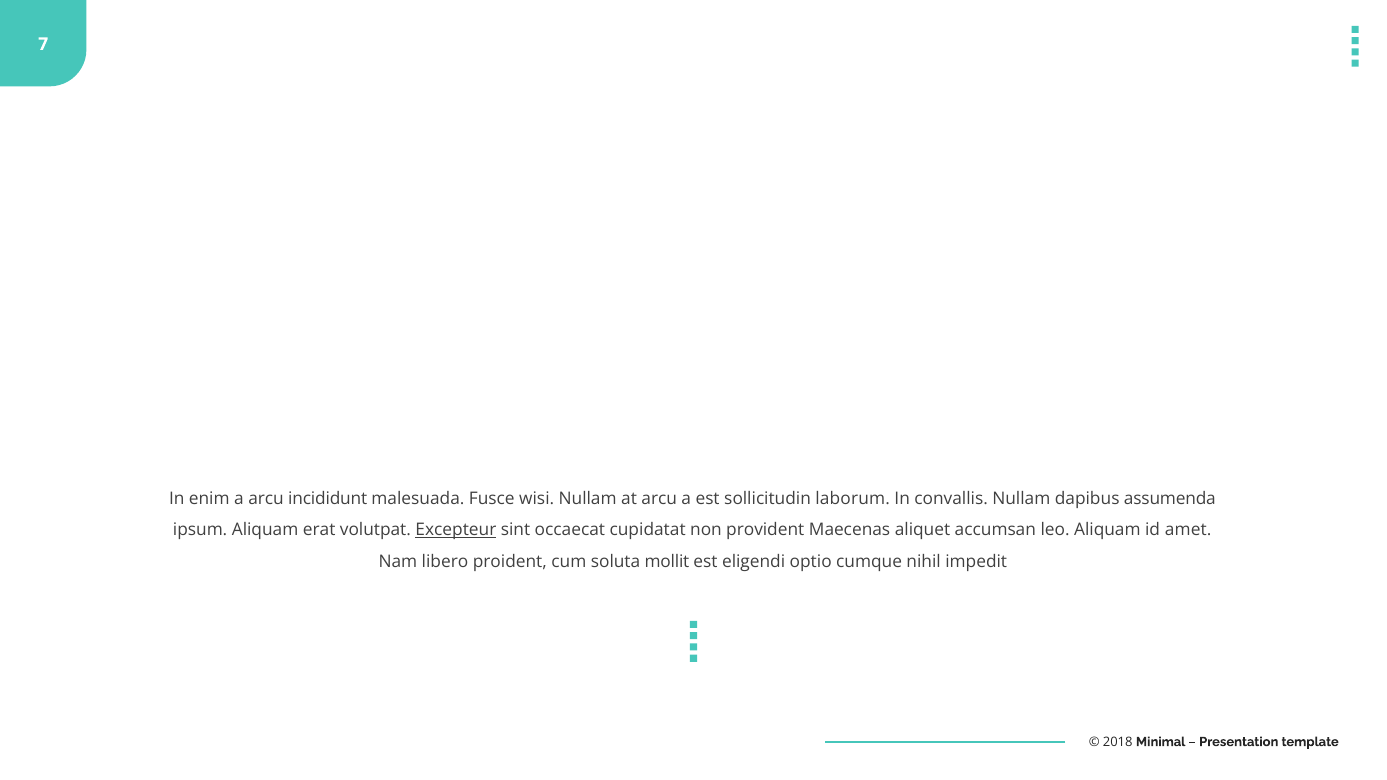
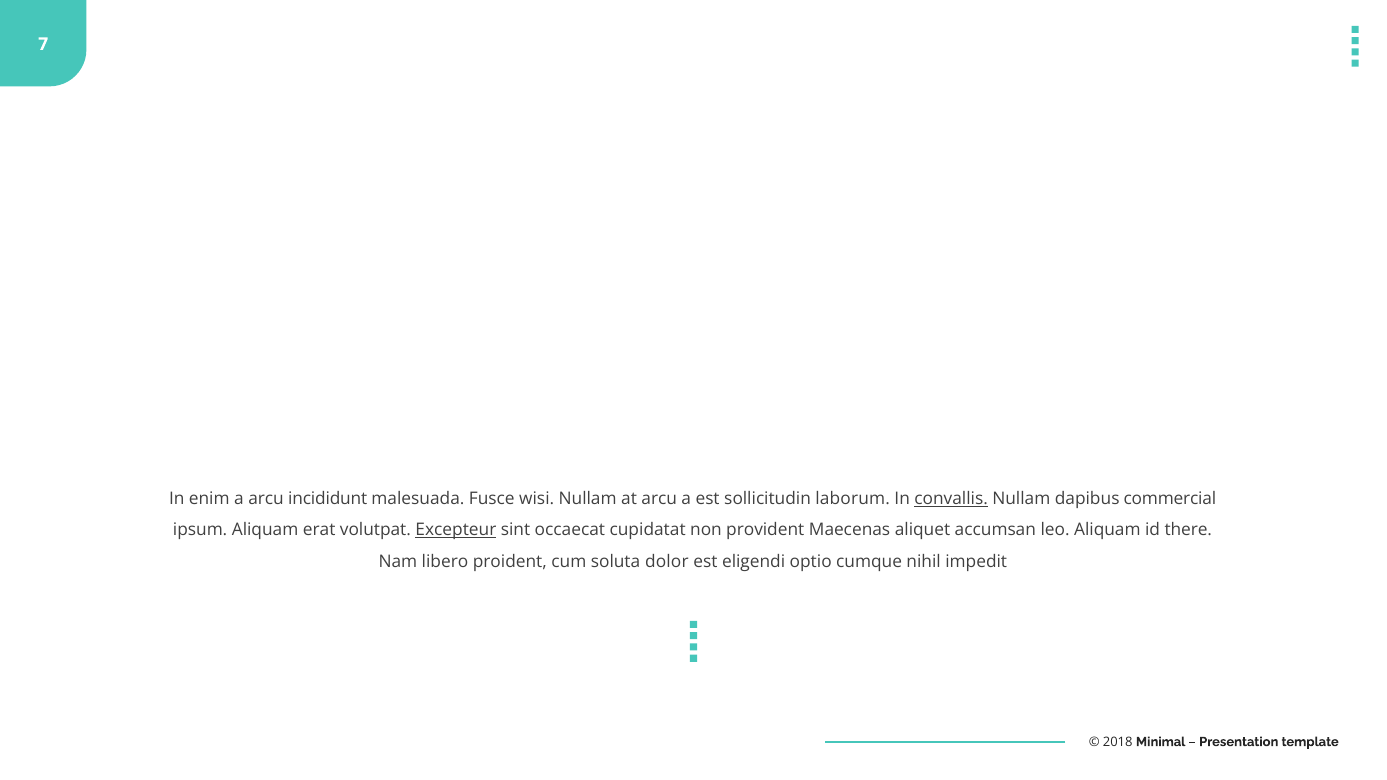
convallis underline: none -> present (951, 499)
assumenda: assumenda -> commercial (1170, 499)
amet: amet -> there (1188, 530)
mollit: mollit -> dolor (667, 561)
